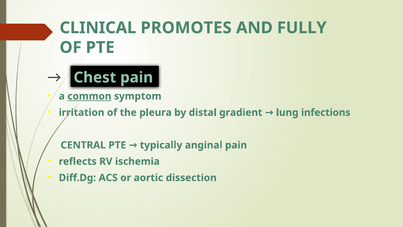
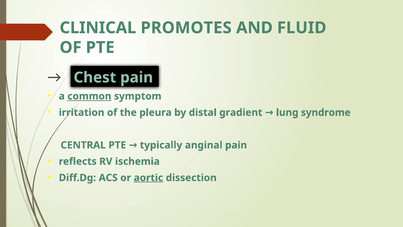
FULLY: FULLY -> FLUID (302, 28)
infections: infections -> syndrome (326, 112)
aortic underline: none -> present (148, 178)
